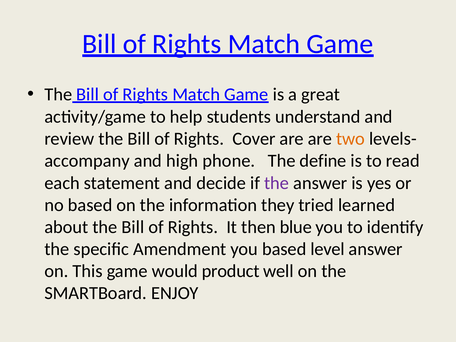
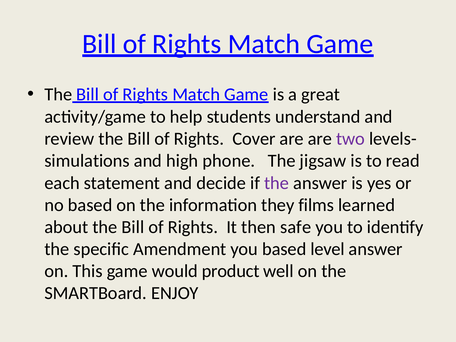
two colour: orange -> purple (350, 139)
accompany: accompany -> simulations (87, 161)
define: define -> jigsaw (323, 161)
tried: tried -> films (316, 205)
blue: blue -> safe (296, 227)
